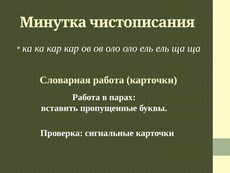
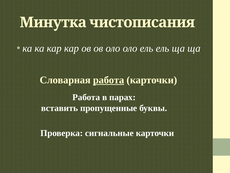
работа underline: none -> present (109, 80)
